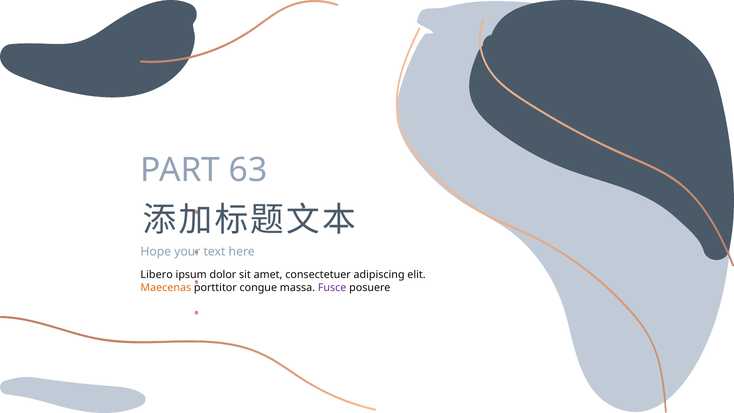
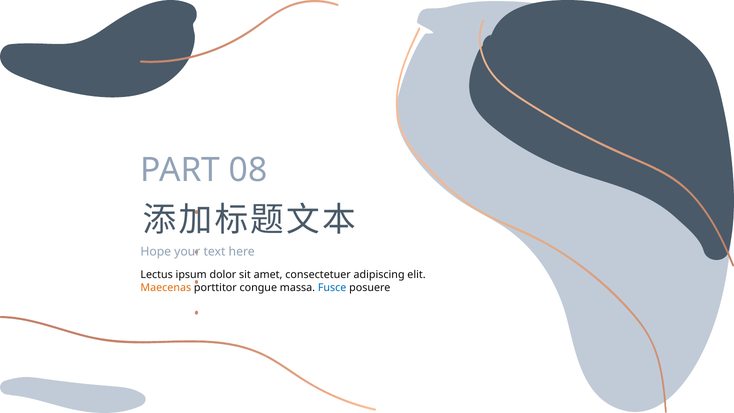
63: 63 -> 08 (248, 170)
Libero: Libero -> Lectus (157, 275)
Fusce colour: purple -> blue (332, 288)
